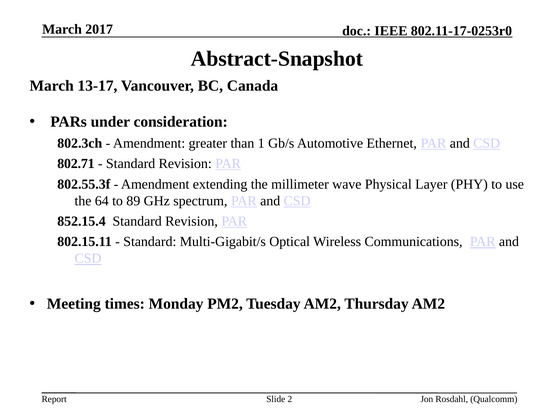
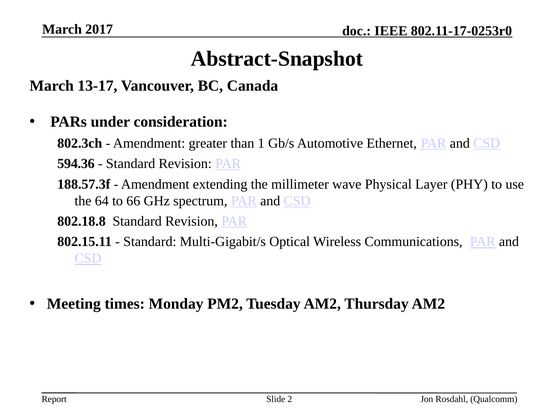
802.71: 802.71 -> 594.36 (76, 163)
802.55.3f: 802.55.3f -> 188.57.3f (84, 184)
89: 89 -> 66 (133, 201)
852.15.4: 852.15.4 -> 802.18.8 (81, 221)
